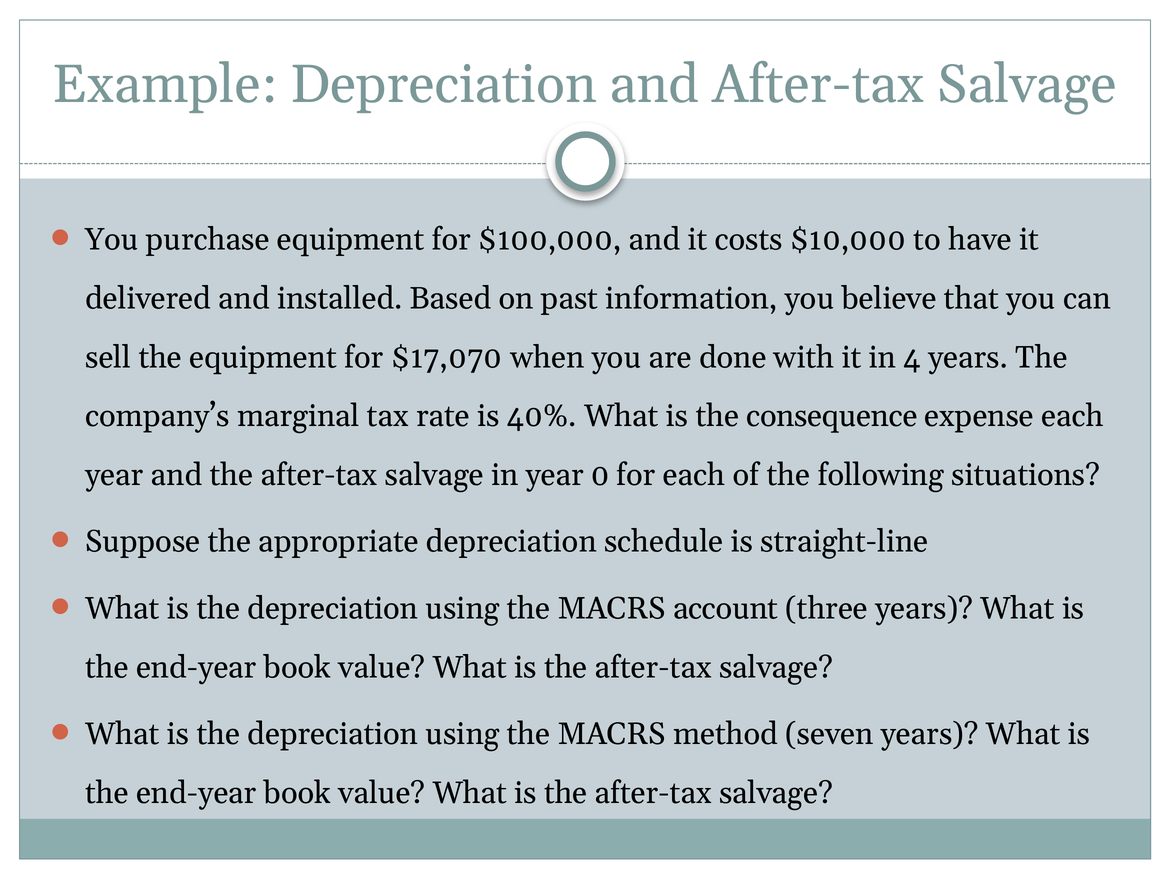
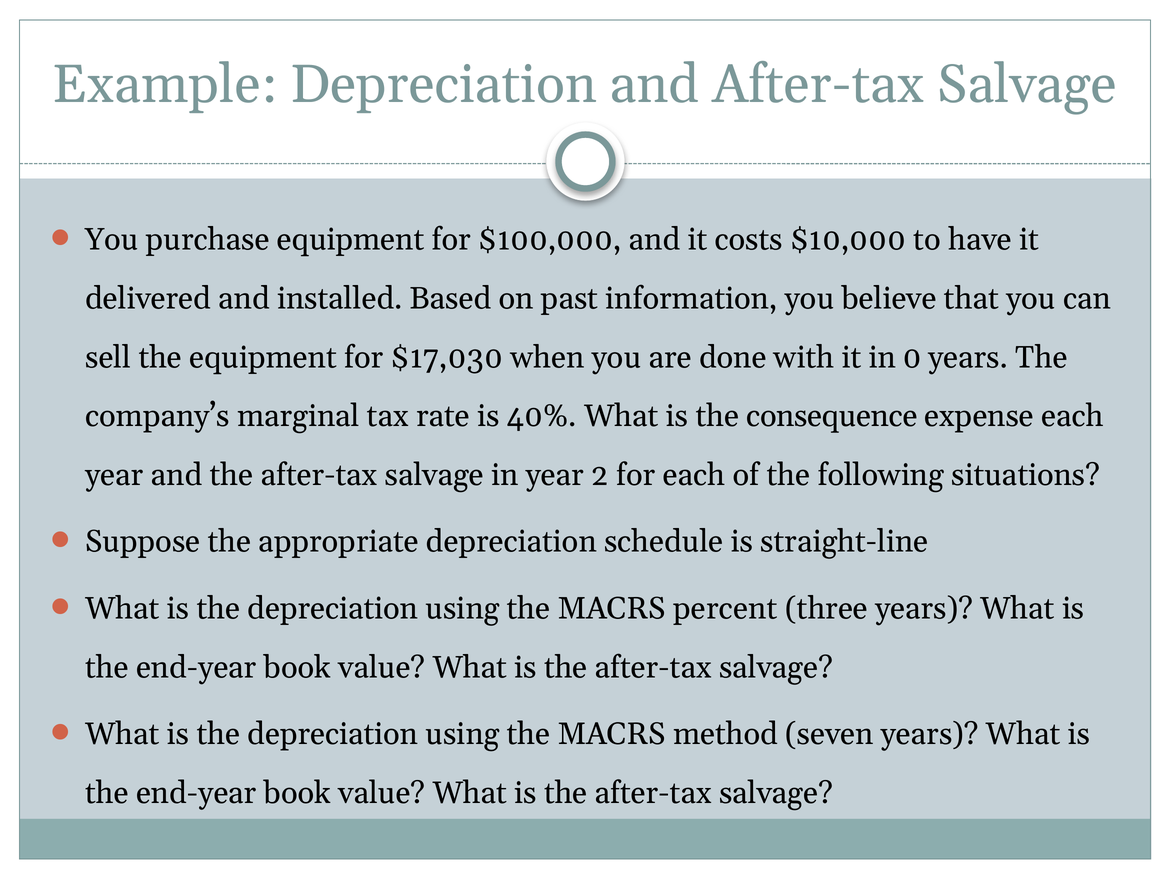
$17,070: $17,070 -> $17,030 (447, 357)
4: 4 -> 0 (912, 357)
0: 0 -> 2 (600, 475)
account: account -> percent (725, 608)
